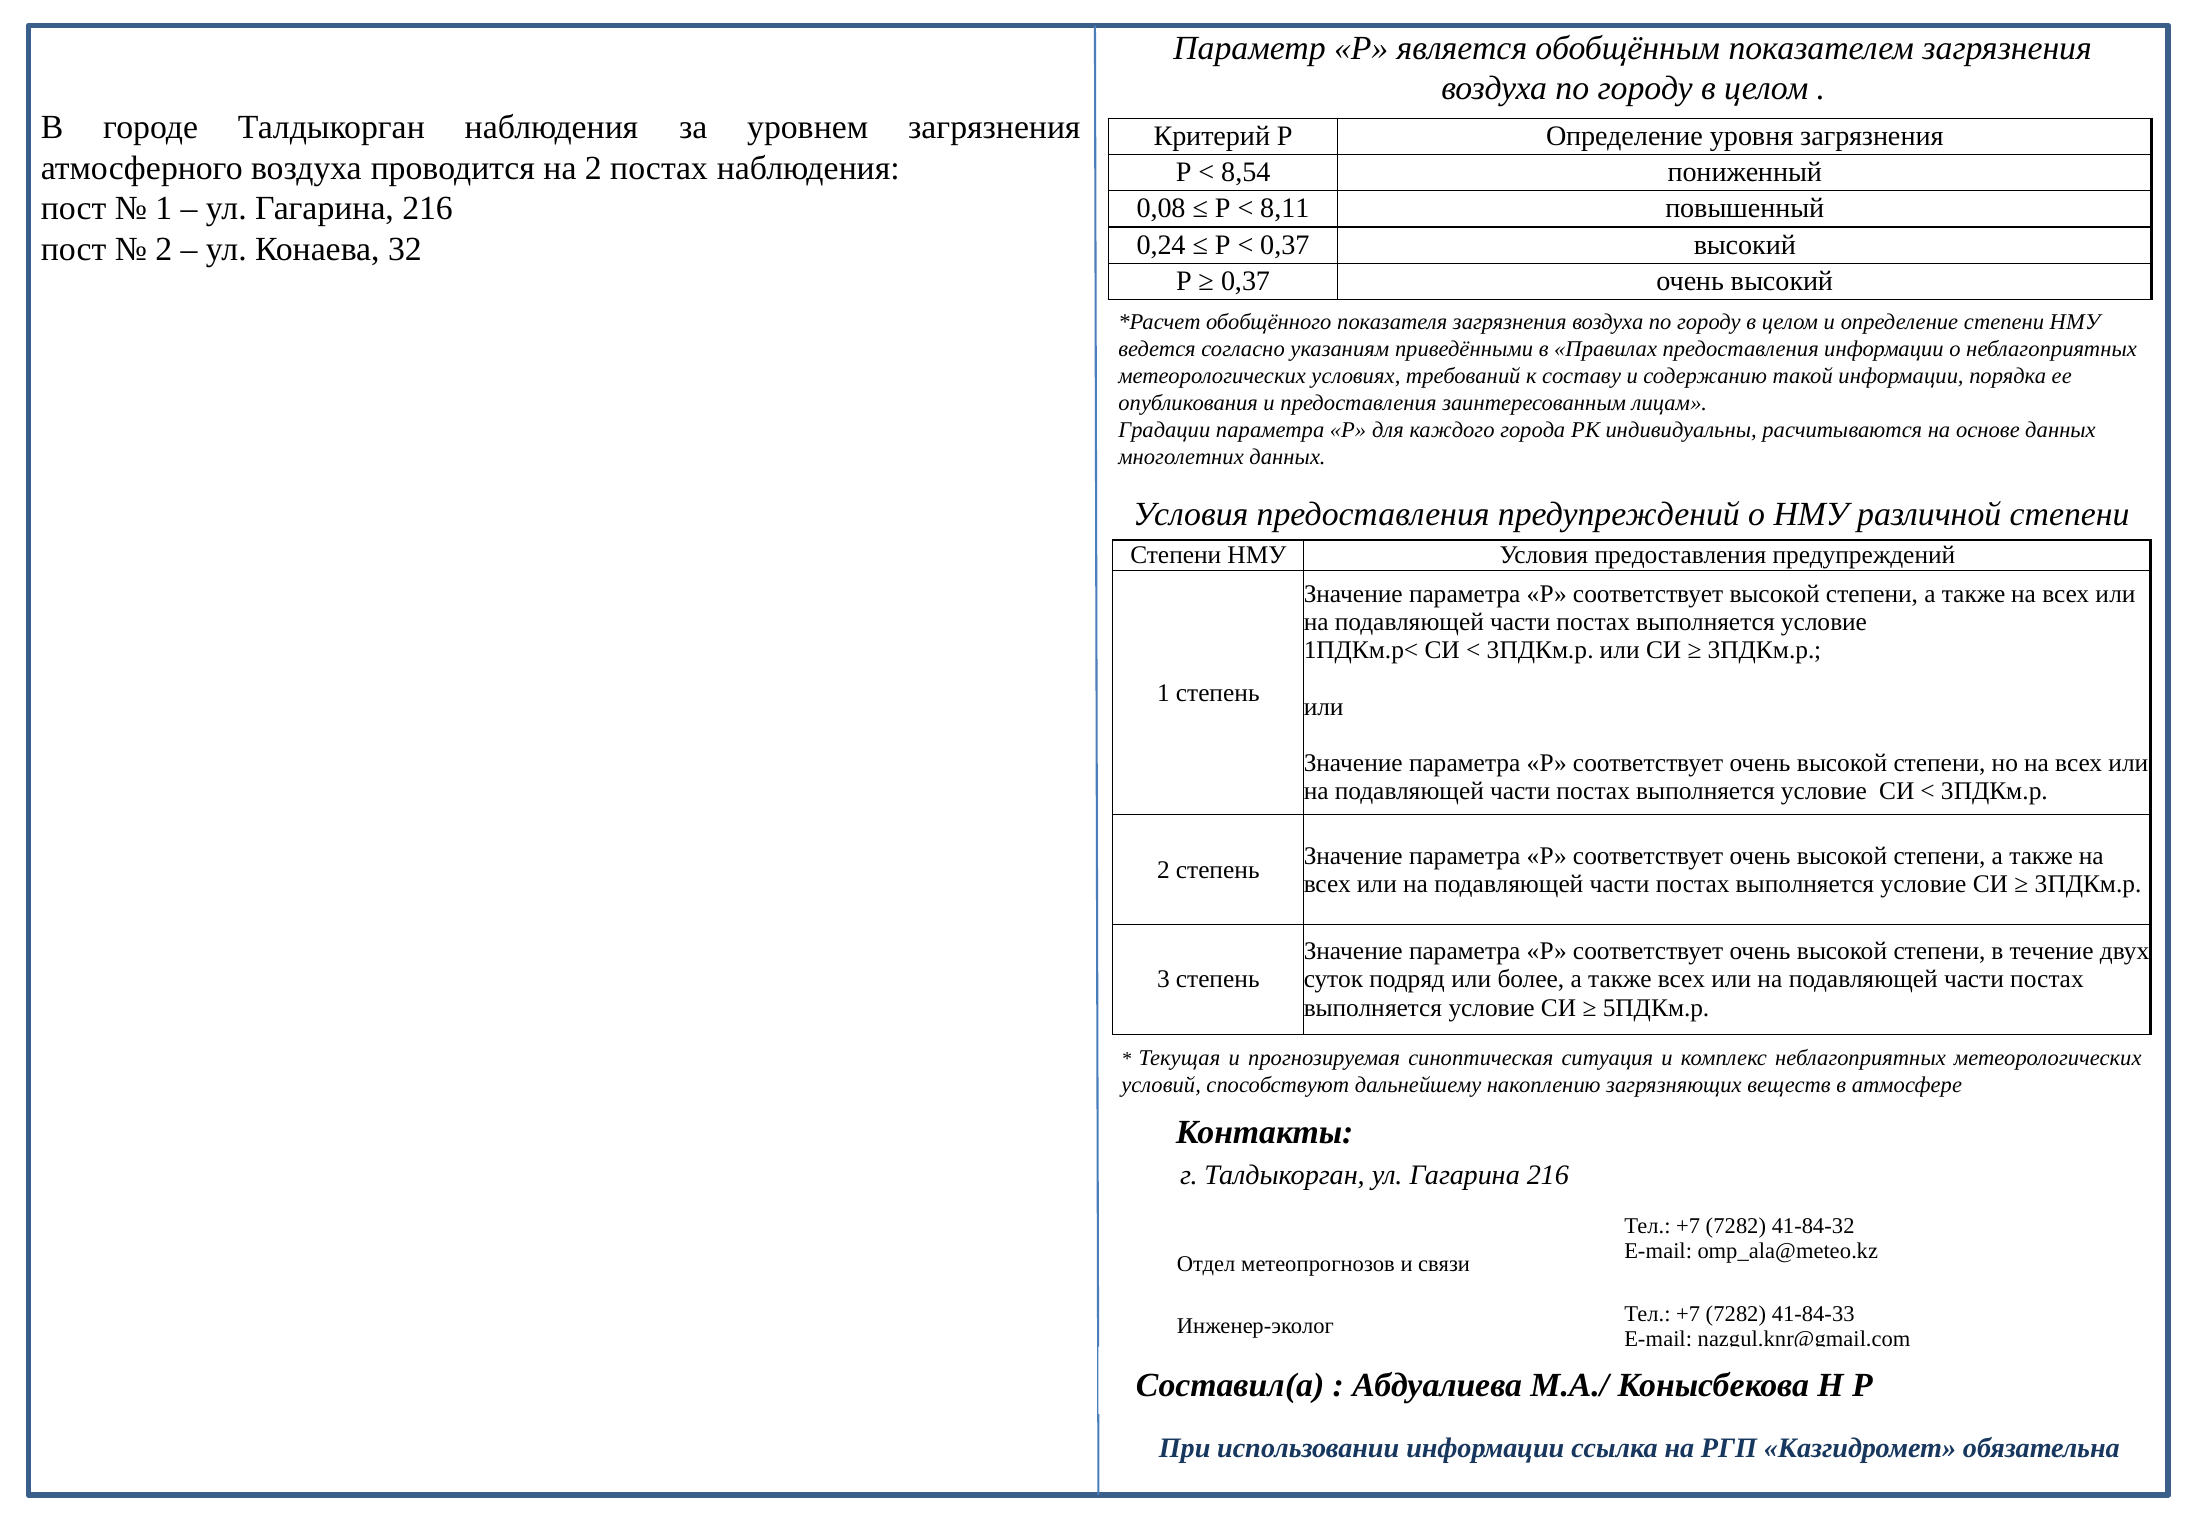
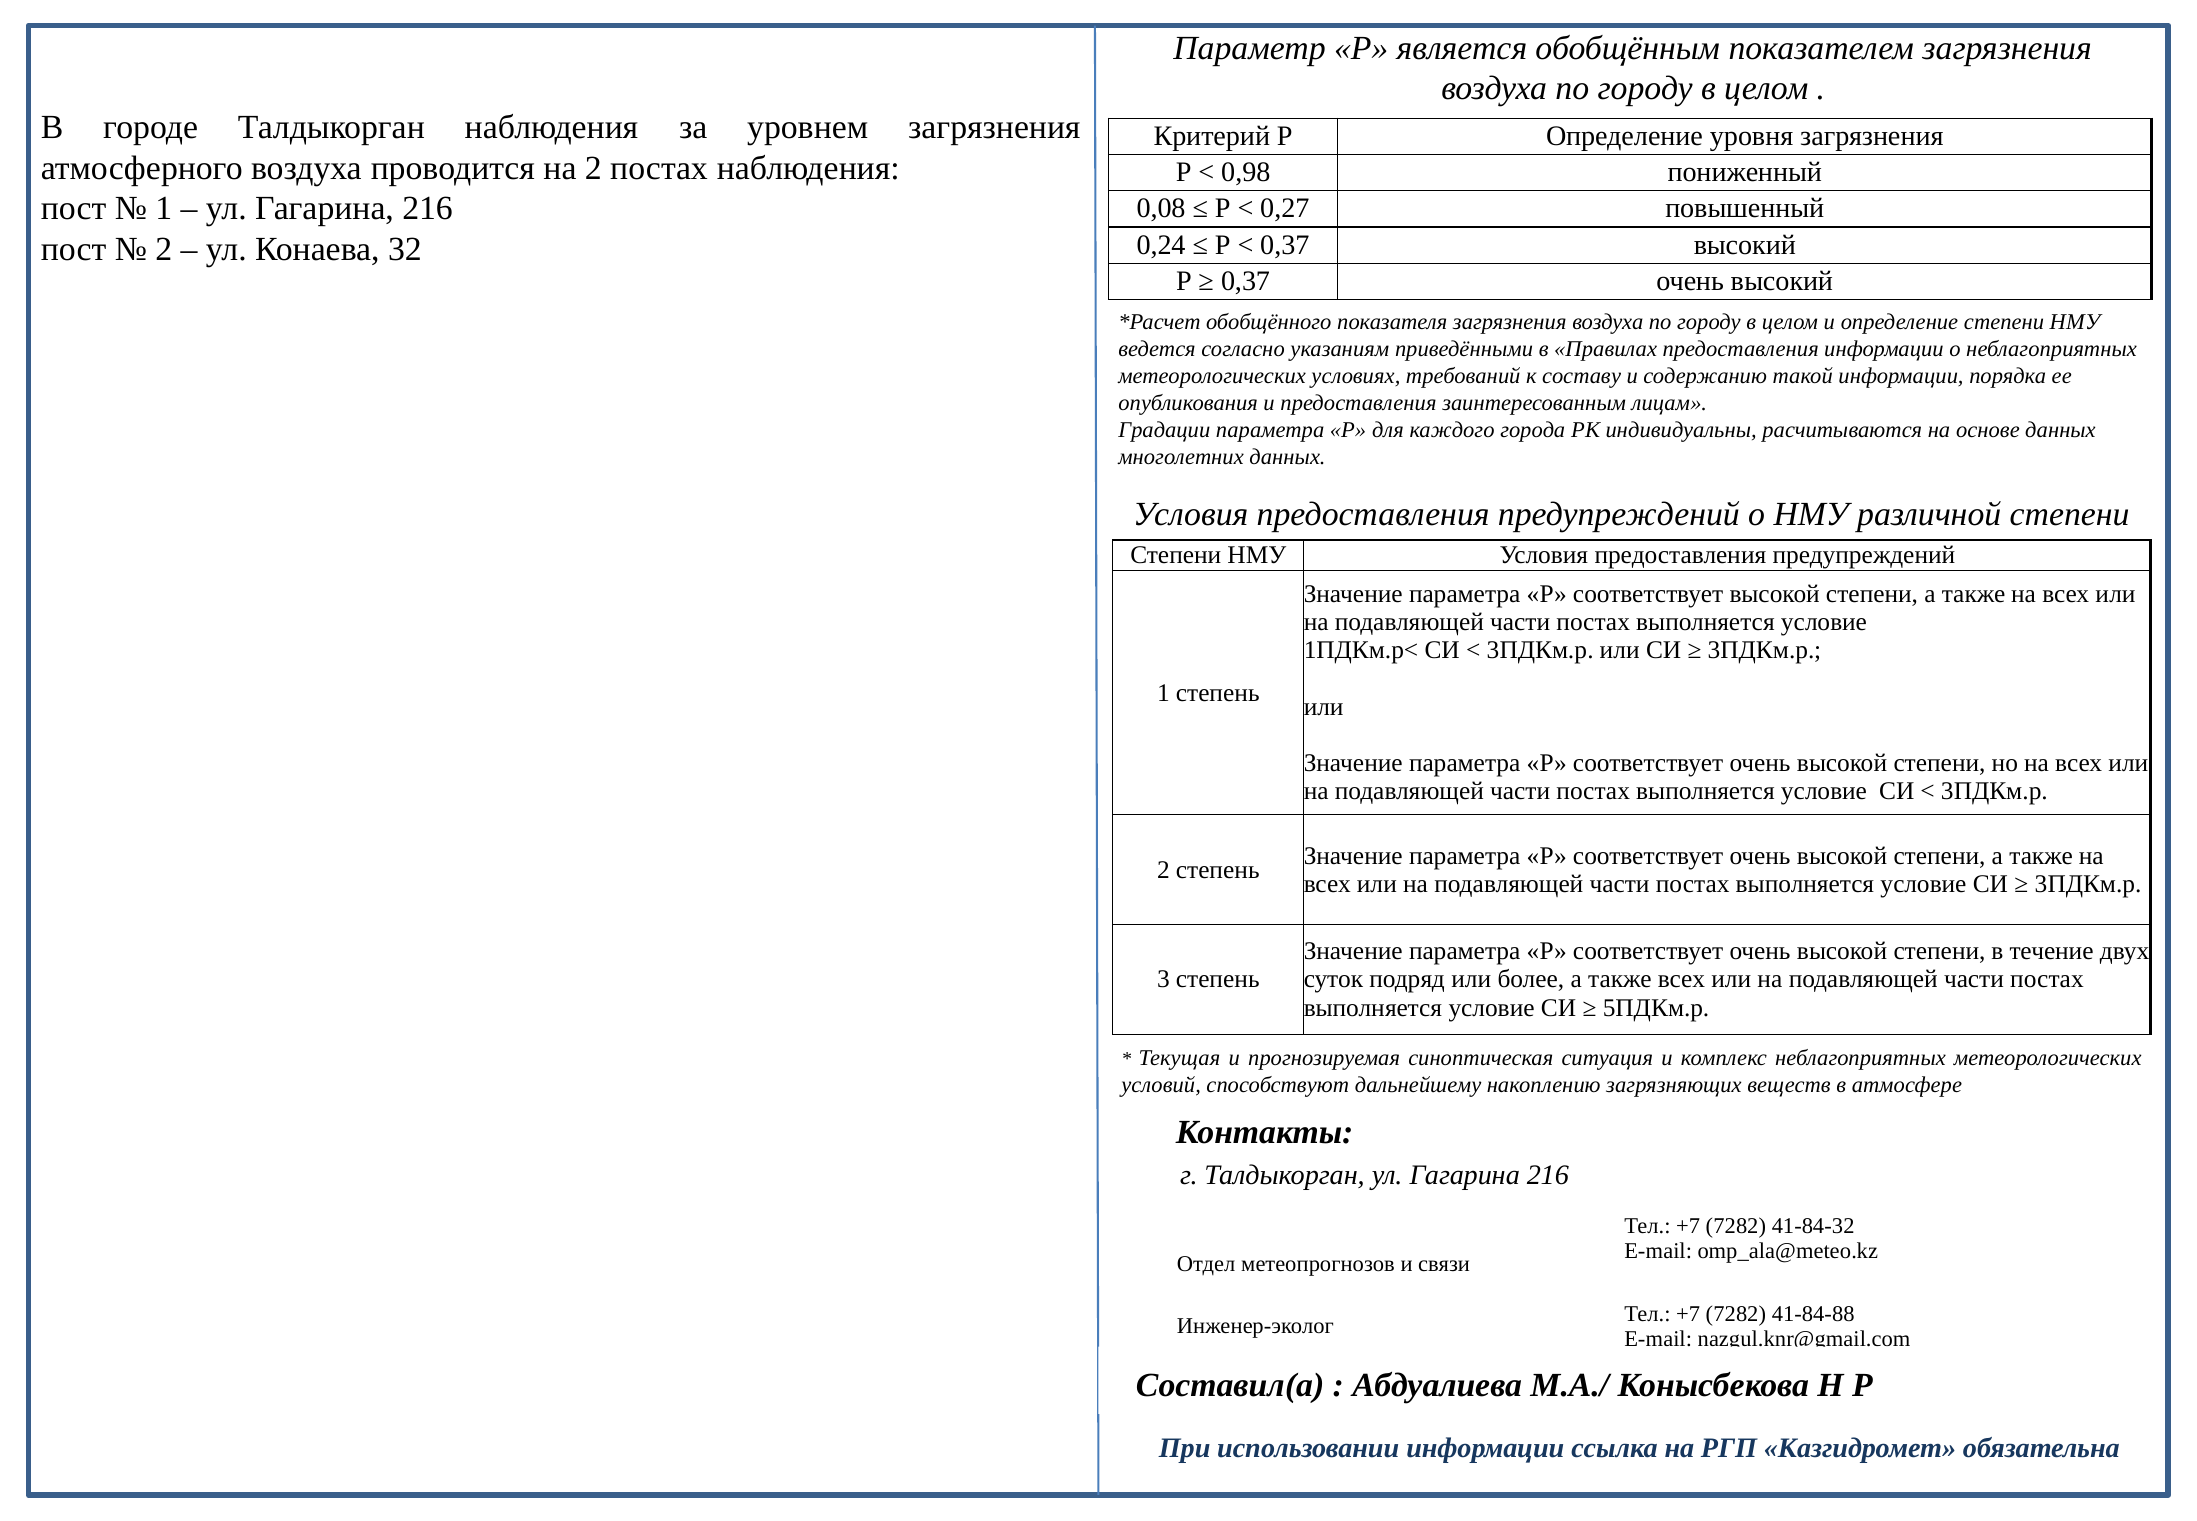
8,54: 8,54 -> 0,98 (1246, 172)
8,11: 8,11 -> 0,27 (1285, 209)
41-84-33: 41-84-33 -> 41-84-88 (1813, 1314)
